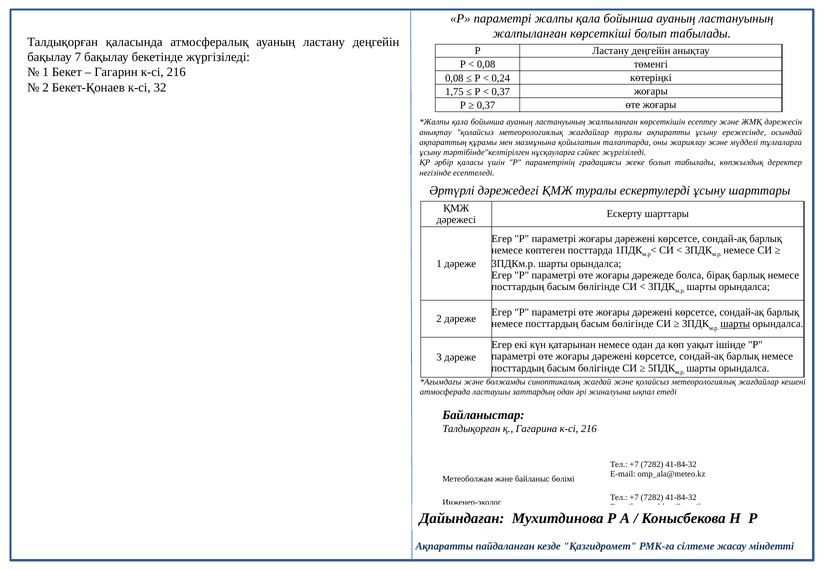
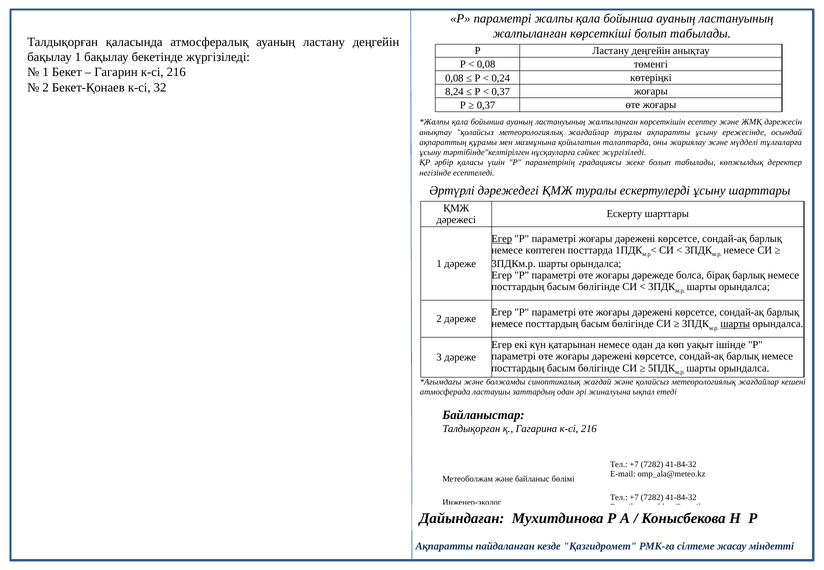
бақылау 7: 7 -> 1 (78, 57)
1,75: 1,75 -> 8,24 (454, 92)
Егер underline: none -> present (502, 239)
